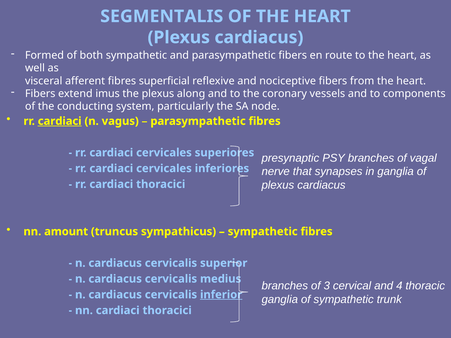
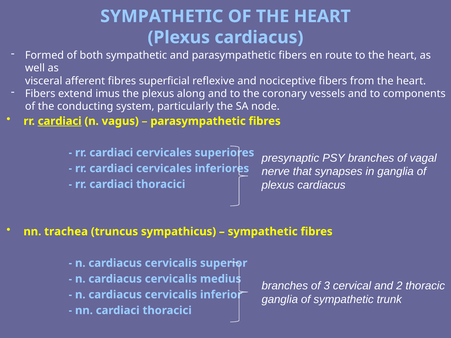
SEGMENTALIS: SEGMENTALIS -> SYMPATHETIC (162, 16)
amount: amount -> trachea (66, 232)
4: 4 -> 2 (399, 286)
inferior underline: present -> none (221, 295)
